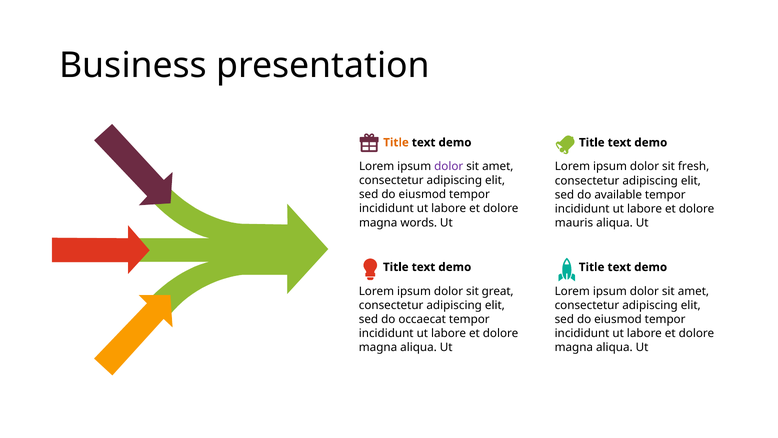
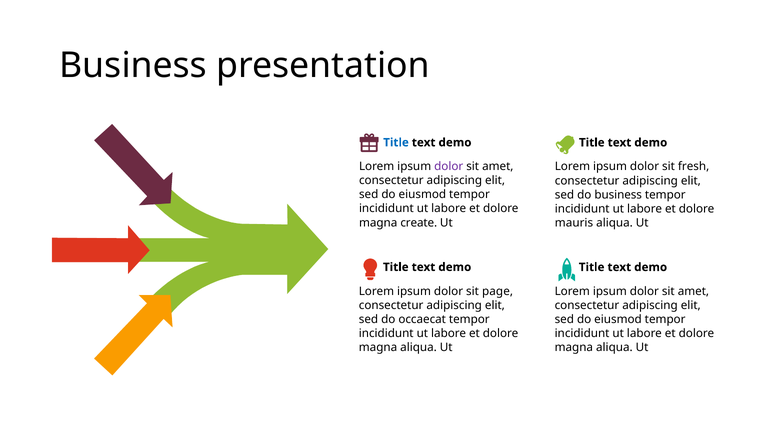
Title colour: orange -> blue (396, 142)
do available: available -> business (618, 195)
words: words -> create (419, 222)
great: great -> page (498, 291)
